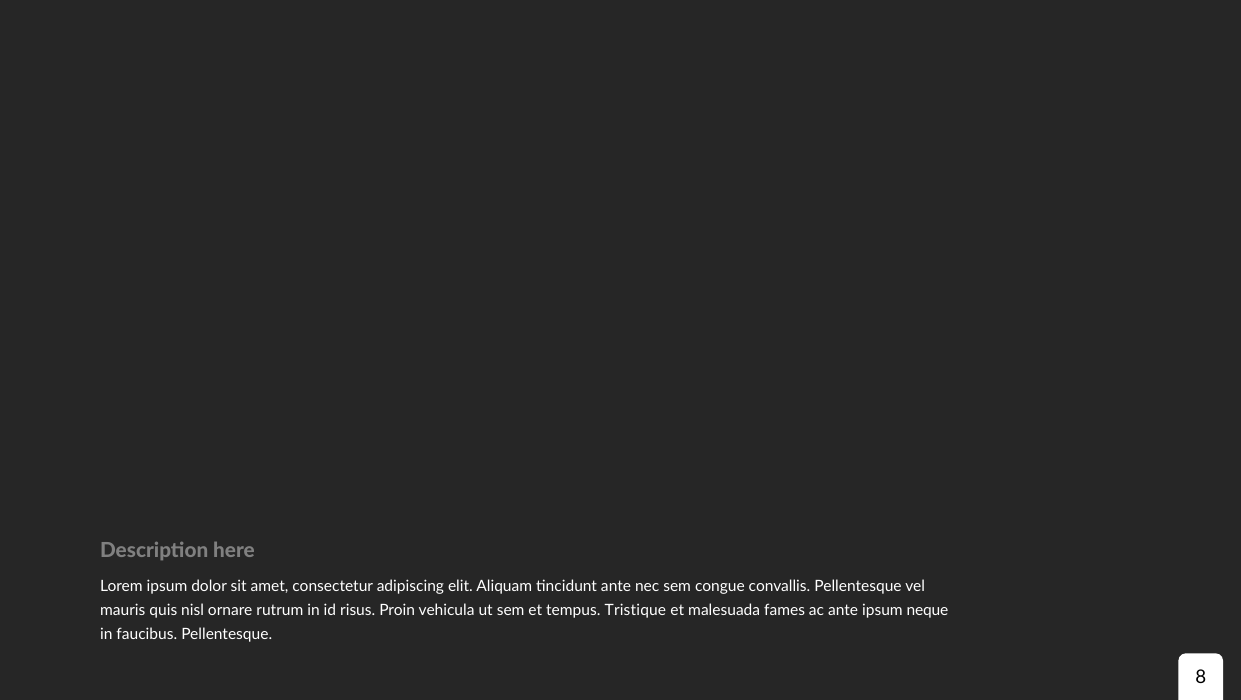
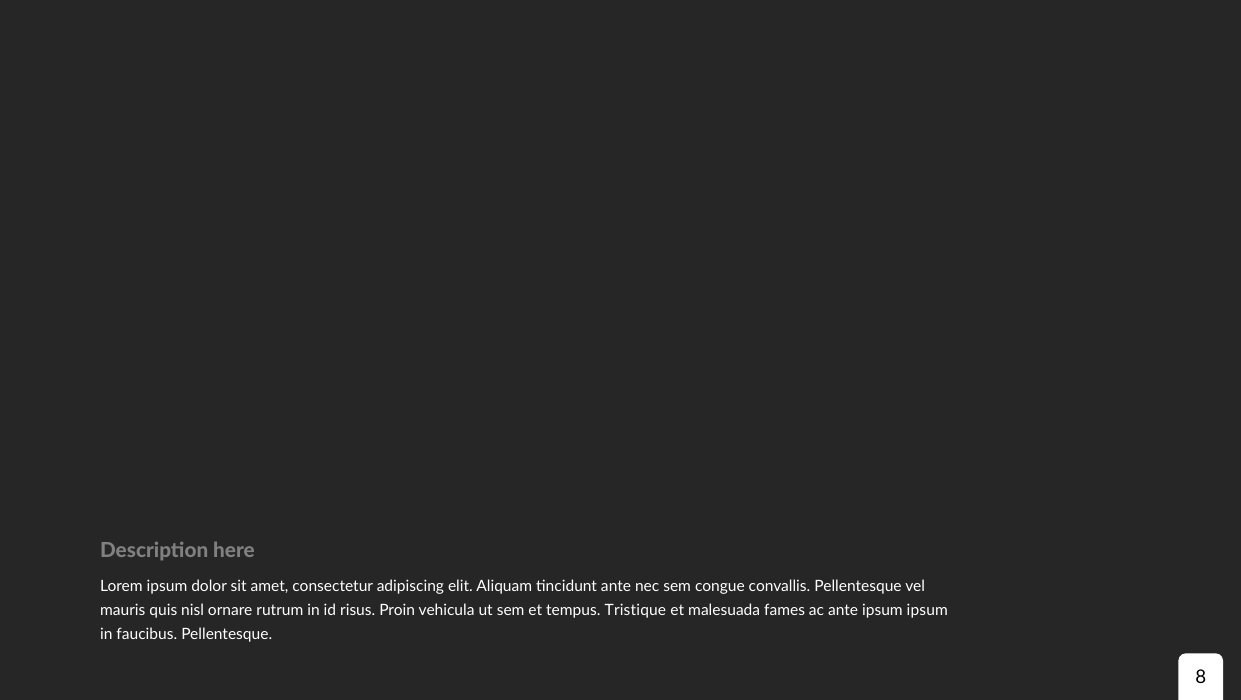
ipsum neque: neque -> ipsum (927, 610)
